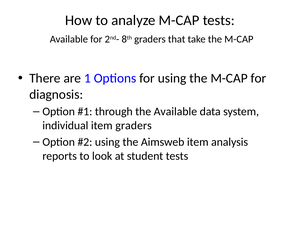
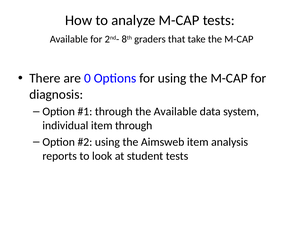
1: 1 -> 0 (87, 78)
item graders: graders -> through (134, 126)
